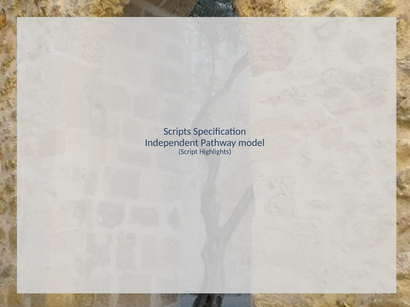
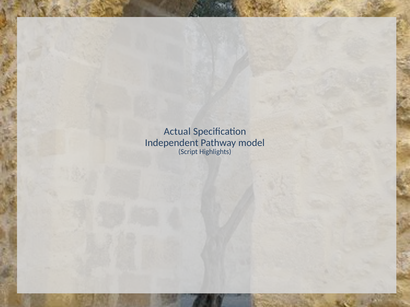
Scripts: Scripts -> Actual (177, 132)
